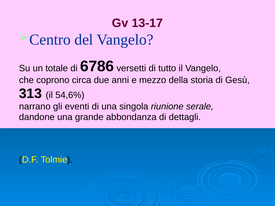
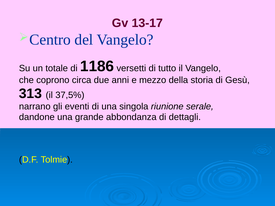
6786: 6786 -> 1186 (97, 66)
54,6%: 54,6% -> 37,5% (70, 95)
